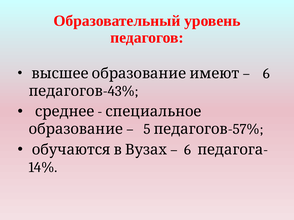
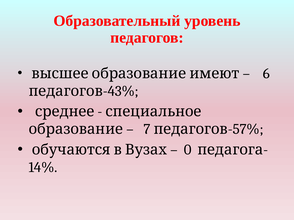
5: 5 -> 7 (147, 129)
6: 6 -> 0 (188, 150)
